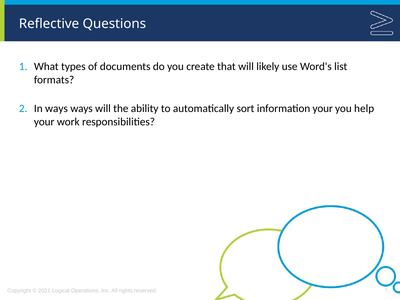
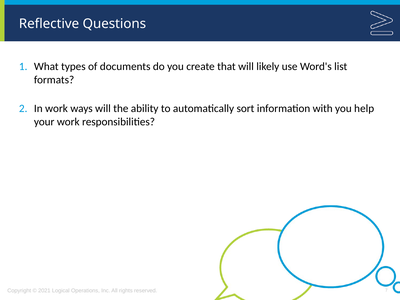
In ways: ways -> work (56, 109)
information your: your -> with (323, 109)
